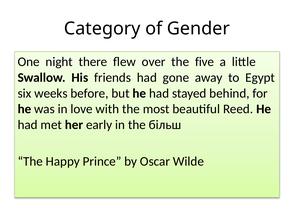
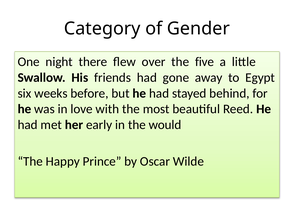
більш: більш -> would (165, 124)
